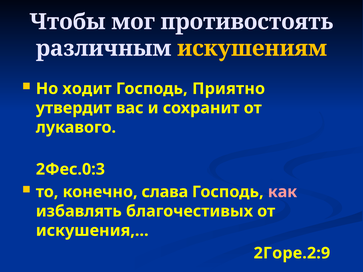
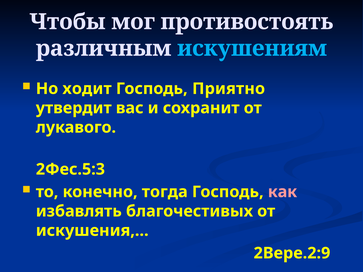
искушениям colour: yellow -> light blue (252, 48)
2Фес.0:3: 2Фес.0:3 -> 2Фес.5:3 (70, 169)
слава: слава -> тогда (165, 192)
2Горе.2:9: 2Горе.2:9 -> 2Вере.2:9 (292, 253)
